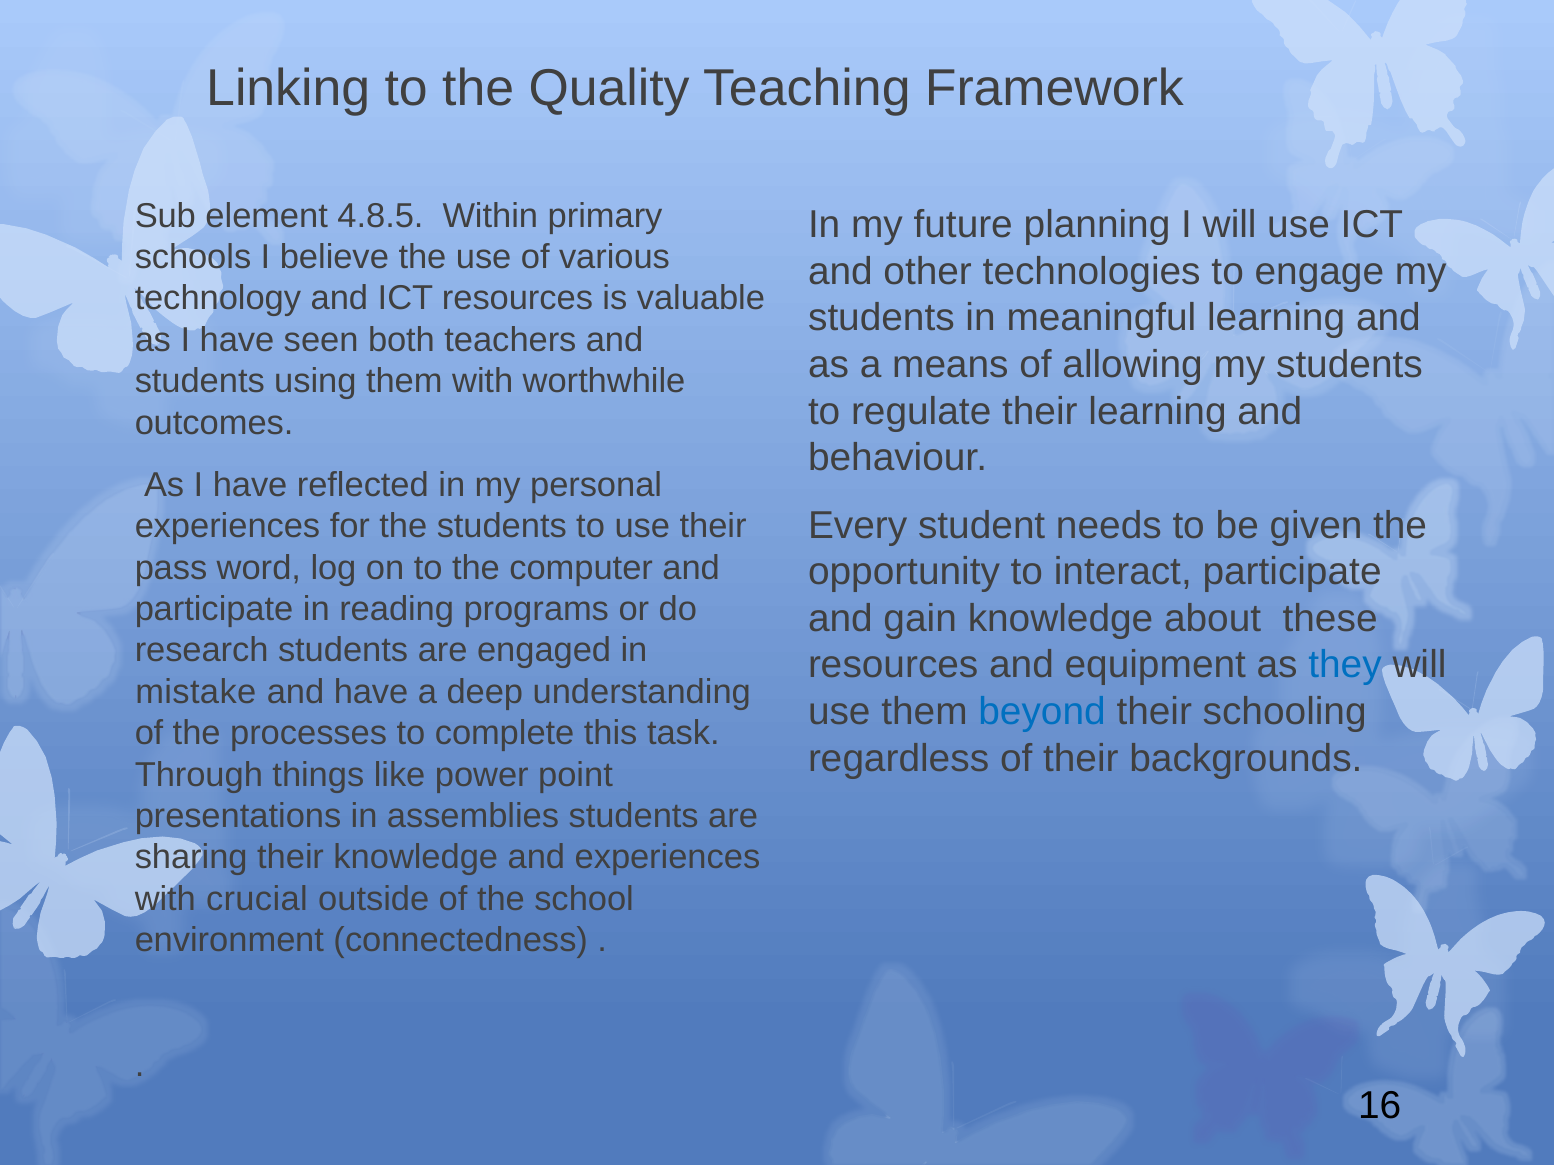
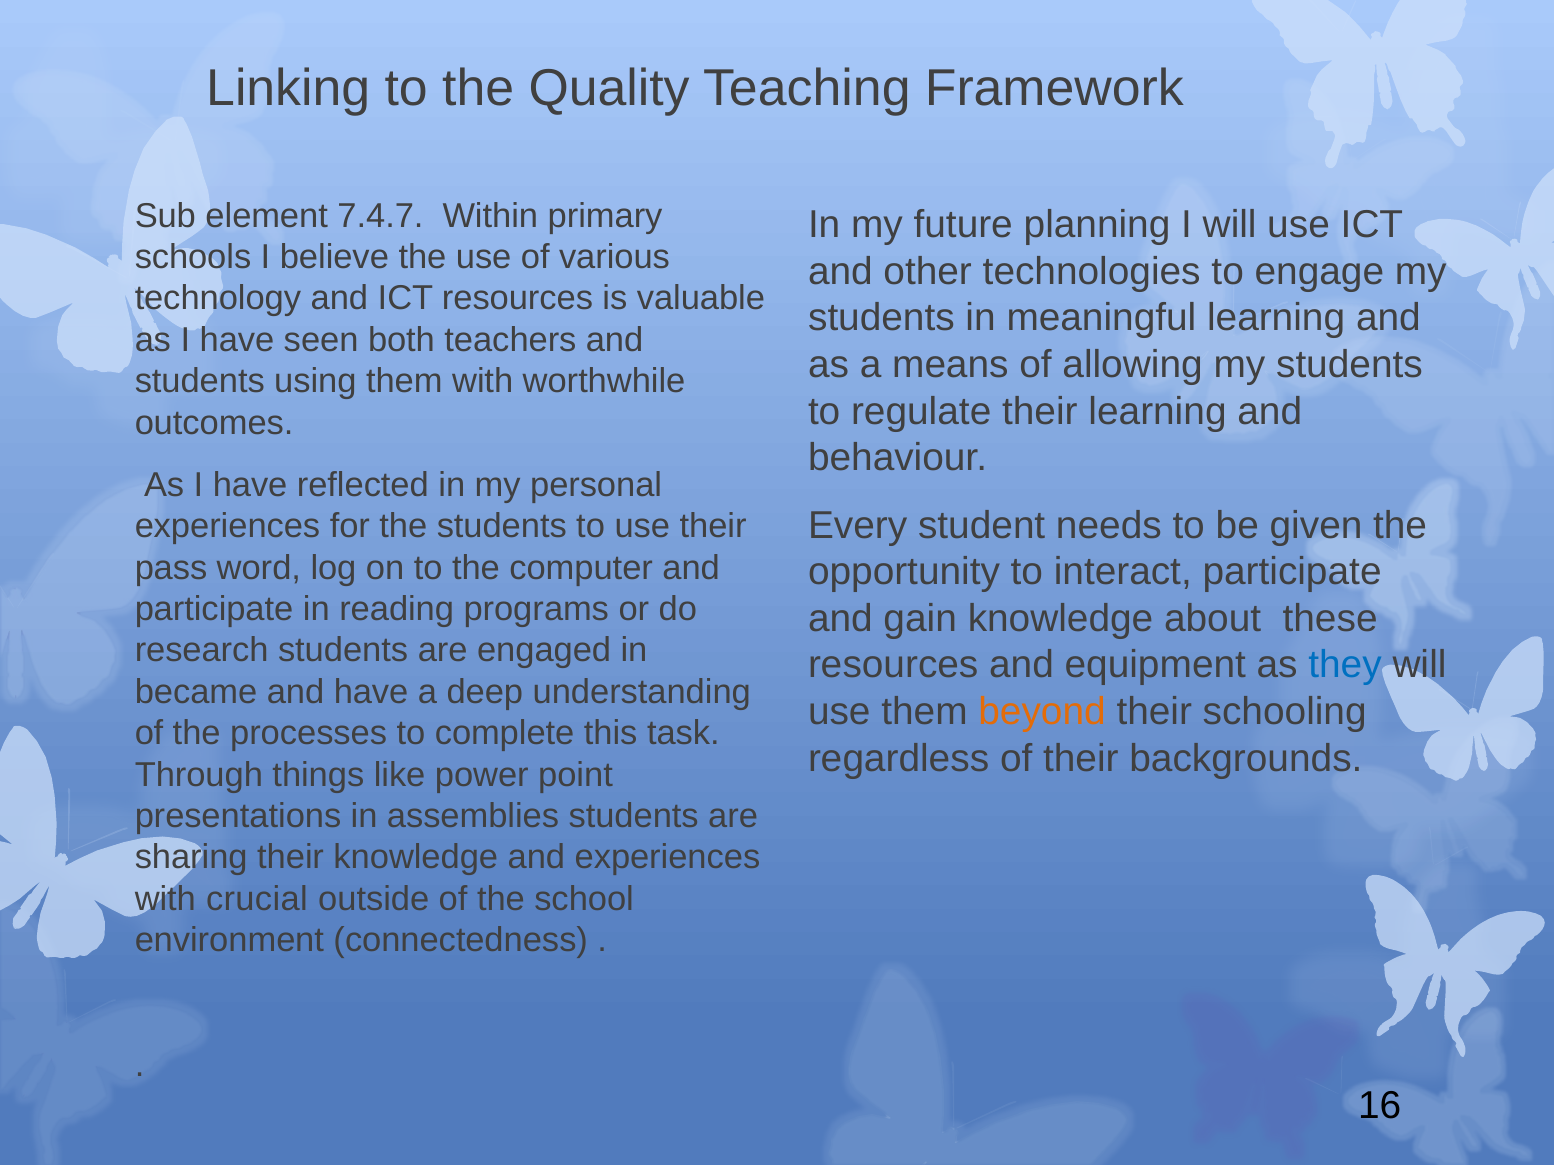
4.8.5: 4.8.5 -> 7.4.7 (380, 216)
mistake: mistake -> became (196, 692)
beyond colour: blue -> orange (1042, 712)
